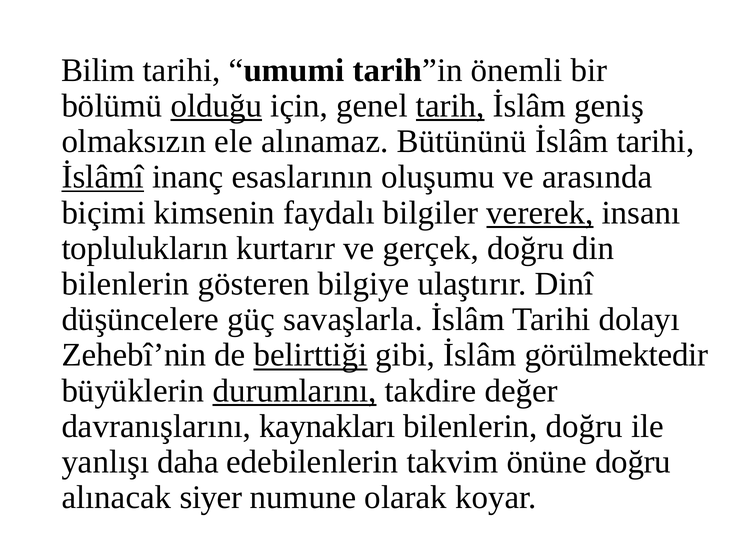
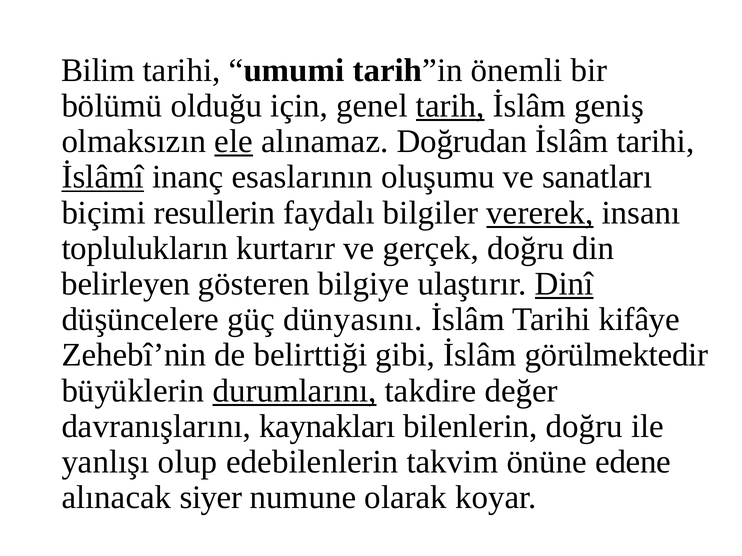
olduğu underline: present -> none (216, 106)
ele underline: none -> present (234, 142)
Bütününü: Bütününü -> Doğrudan (462, 142)
arasında: arasında -> sanatları (597, 177)
kimsenin: kimsenin -> resullerin (215, 213)
bilenlerin: bilenlerin -> belirleyen (126, 284)
Dinî underline: none -> present (564, 284)
savaşlarla: savaşlarla -> dünyasını (353, 320)
dolayı: dolayı -> kifâye (639, 320)
belirttiği underline: present -> none (310, 355)
daha: daha -> olup (188, 462)
önüne doğru: doğru -> edene (633, 462)
